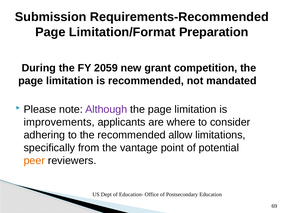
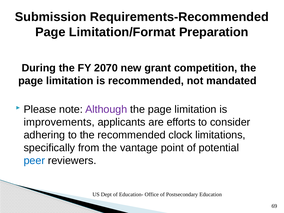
2059: 2059 -> 2070 (106, 68)
where: where -> efforts (181, 122)
allow: allow -> clock (181, 135)
peer colour: orange -> blue (34, 161)
